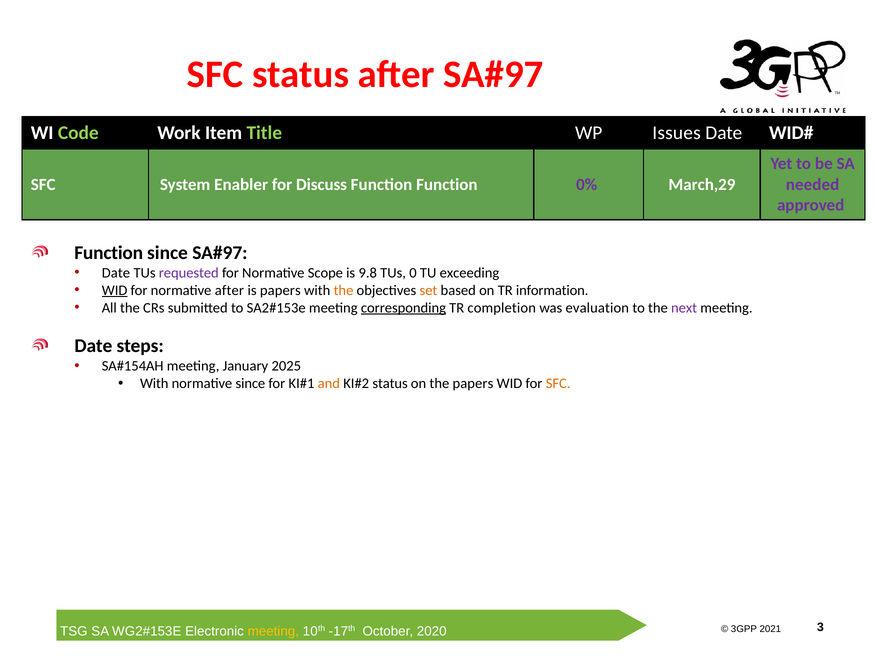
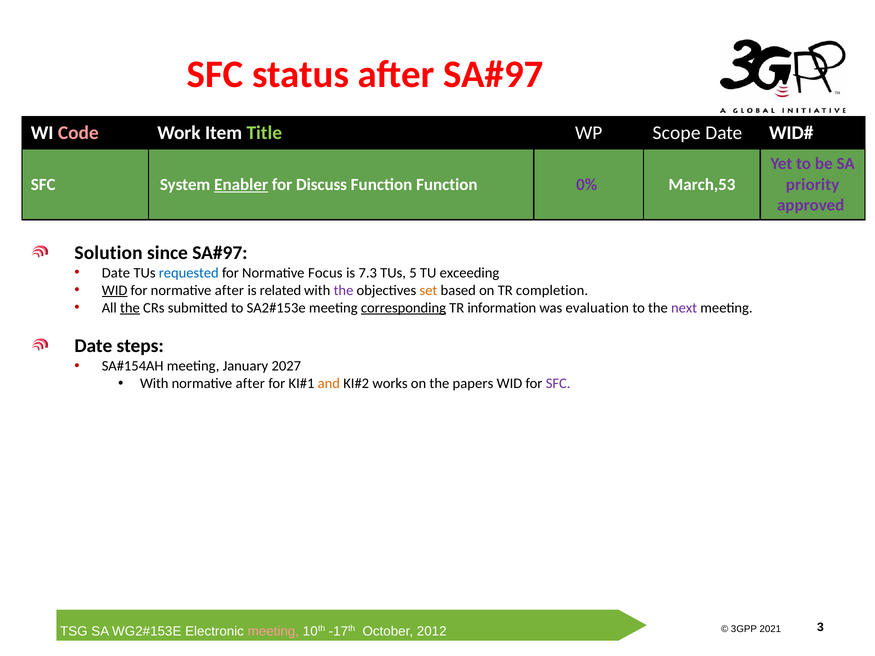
Code colour: light green -> pink (78, 133)
Issues: Issues -> Scope (677, 133)
Enabler underline: none -> present (241, 185)
March,29: March,29 -> March,53 (702, 185)
needed: needed -> priority (813, 185)
Function: Function -> Solution (109, 253)
requested colour: purple -> blue (189, 273)
Scope: Scope -> Focus (325, 273)
9.8: 9.8 -> 7.3 (368, 273)
0: 0 -> 5 (413, 273)
is papers: papers -> related (280, 290)
the colour: orange -> purple (344, 290)
information: information -> completion (552, 290)
the underline: none -> present (130, 308)
completion: completion -> information (502, 308)
2025: 2025 -> 2027 (286, 366)
since: since -> after (250, 384)
status: status -> works (390, 384)
SFC colour: orange -> purple (558, 384)
meeting colour: yellow -> pink (273, 632)
2020: 2020 -> 2012 (432, 632)
